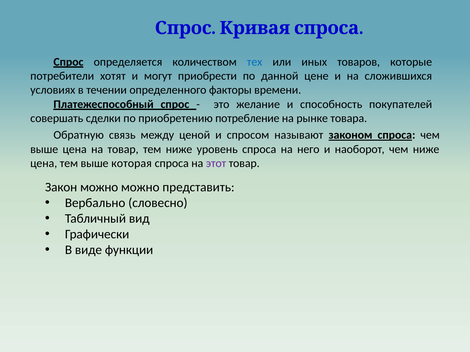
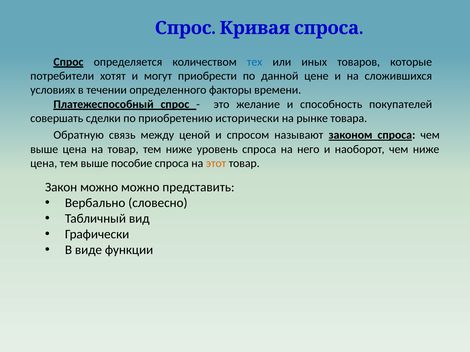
потребление: потребление -> исторически (247, 118)
которая: которая -> пособие (132, 163)
этот colour: purple -> orange (216, 163)
